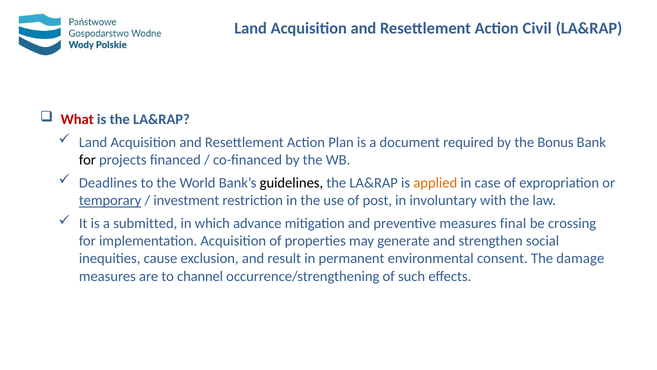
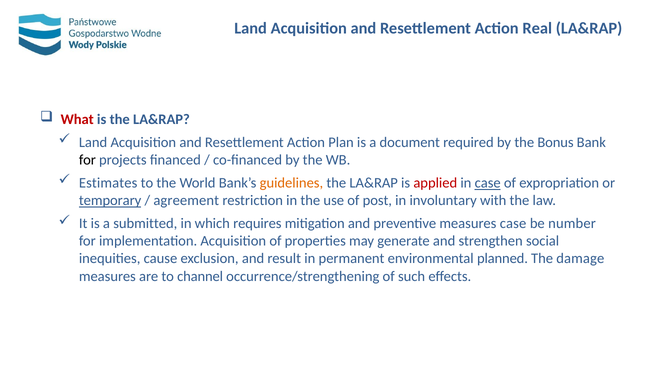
Civil: Civil -> Real (537, 28)
Deadlines: Deadlines -> Estimates (108, 183)
guidelines colour: black -> orange (291, 183)
applied colour: orange -> red (435, 183)
case underline: none -> present (488, 183)
investment: investment -> agreement (186, 200)
advance: advance -> requires (257, 223)
measures final: final -> case (513, 223)
crossing: crossing -> number (572, 223)
consent: consent -> planned (502, 258)
